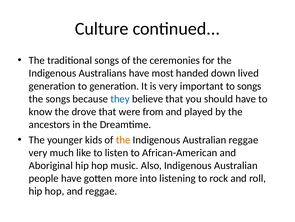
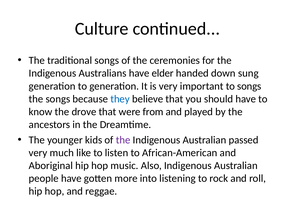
most: most -> elder (163, 73)
lived: lived -> sung (248, 73)
the colour: orange -> purple (123, 140)
Australian reggae: reggae -> passed (244, 140)
